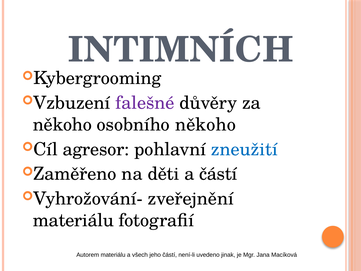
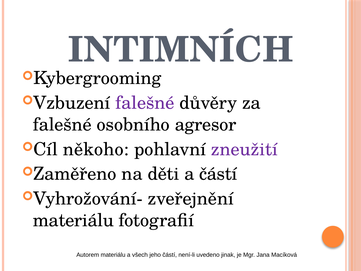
někoho: někoho -> falešné (62, 125)
osobního někoho: někoho -> agresor (206, 125)
agresor: agresor -> někoho (96, 149)
zneužití colour: blue -> purple (244, 149)
